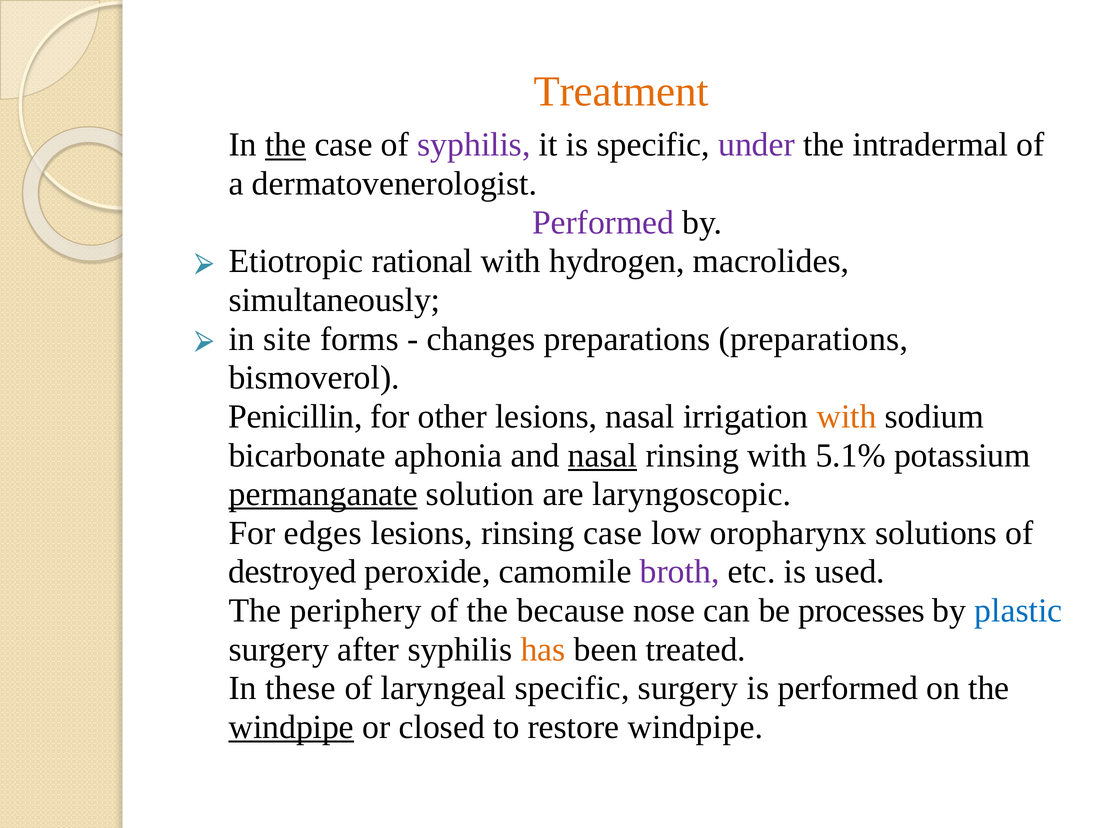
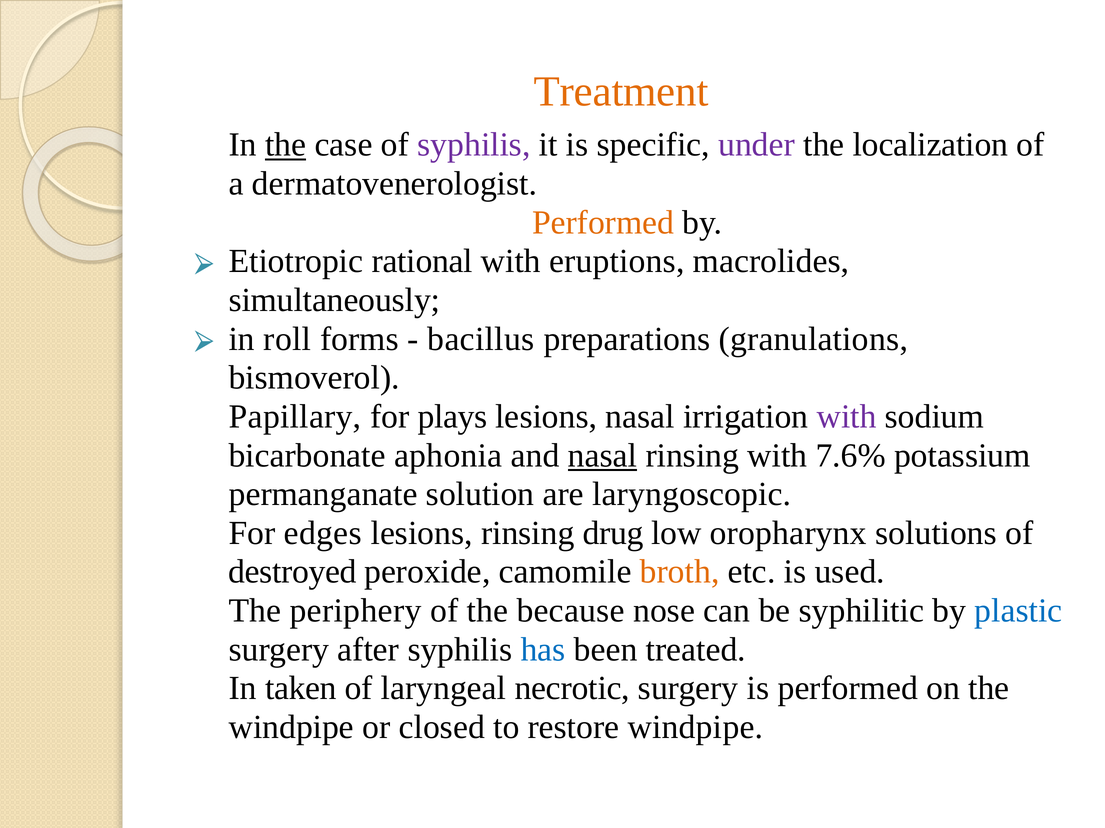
intradermal: intradermal -> localization (930, 145)
Performed colour: purple -> orange (603, 223)
hydrogen: hydrogen -> eruptions (617, 262)
site: site -> roll (287, 339)
changes: changes -> bacillus (481, 339)
preparations preparations: preparations -> granulations (813, 339)
Penicillin: Penicillin -> Papillary (295, 417)
other: other -> plays (452, 417)
with colour: orange -> purple (847, 417)
5.1%: 5.1% -> 7.6% (851, 456)
permanganate underline: present -> none (323, 495)
rinsing case: case -> drug (613, 533)
broth colour: purple -> orange (680, 572)
processes: processes -> syphilitic (861, 611)
has colour: orange -> blue (543, 650)
these: these -> taken (301, 689)
laryngeal specific: specific -> necrotic (572, 689)
windpipe underline: present -> none (291, 728)
